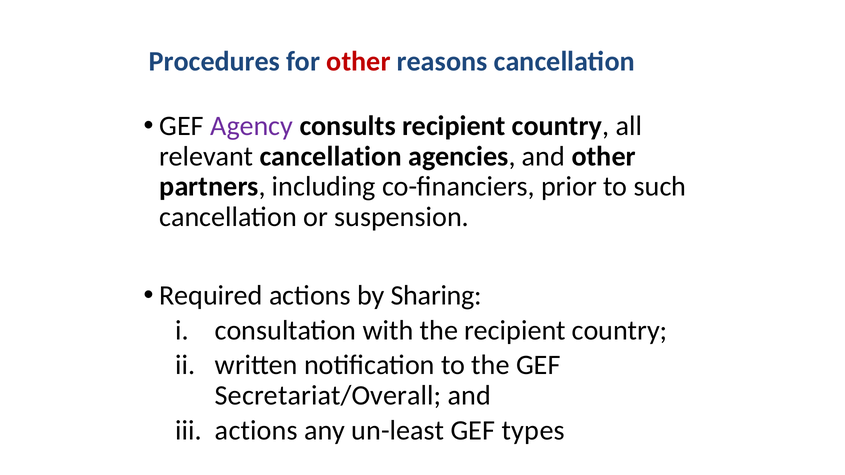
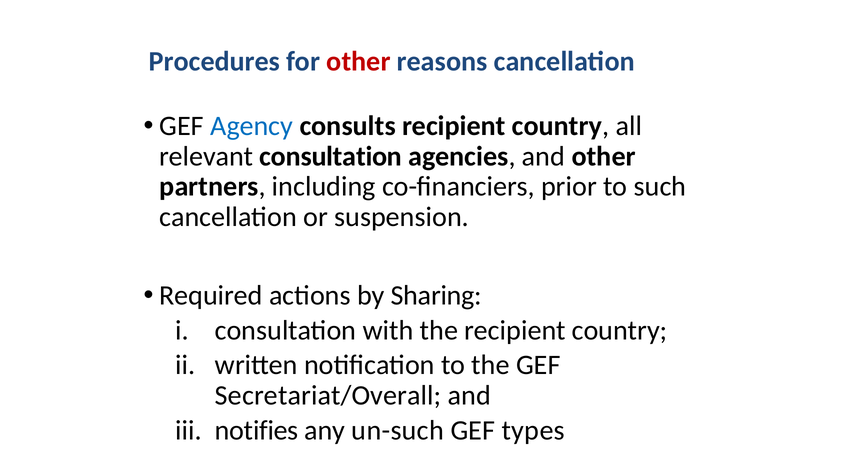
Agency colour: purple -> blue (252, 126)
relevant cancellation: cancellation -> consultation (331, 156)
actions: actions -> notifies (257, 431)
un-least: un-least -> un-such (398, 431)
